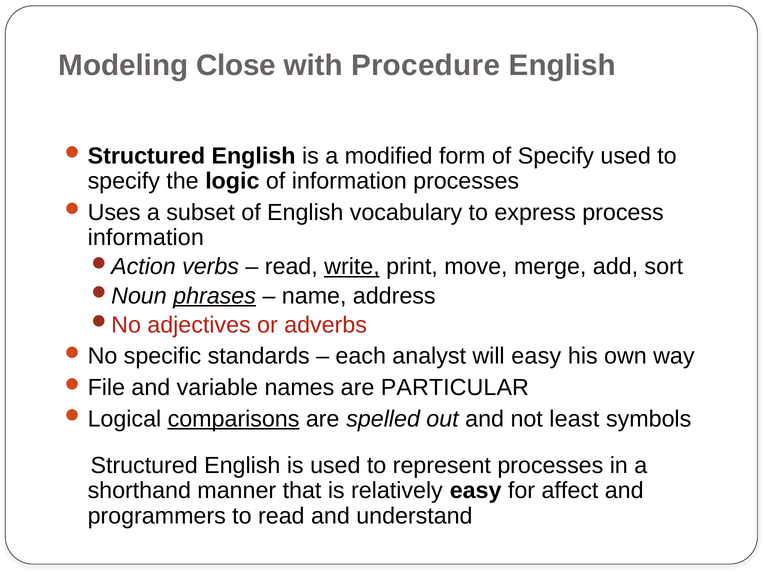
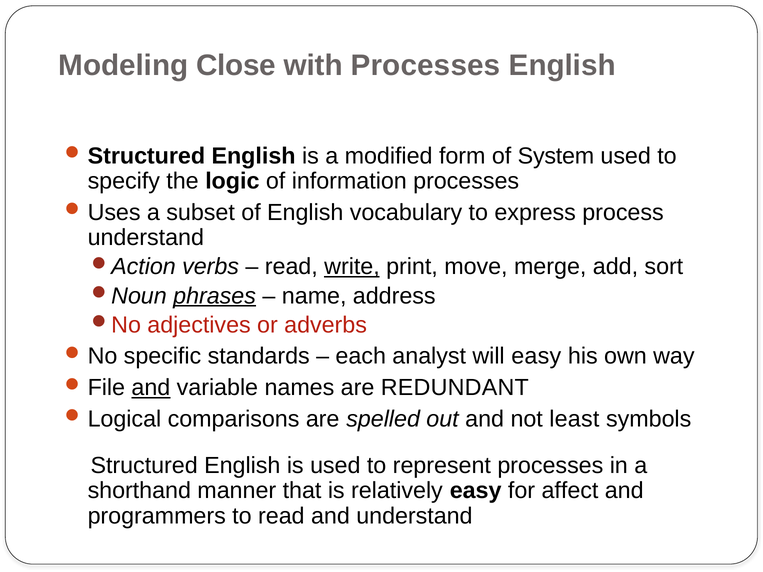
with Procedure: Procedure -> Processes (426, 66)
of Specify: Specify -> System (556, 156)
information: information -> understand (146, 238)
and underline: none -> present (151, 388)
PARTICULAR: PARTICULAR -> REDUNDANT (455, 388)
comparisons underline: present -> none (234, 419)
